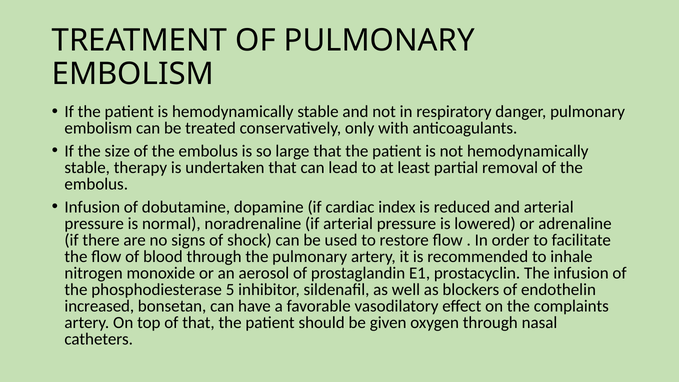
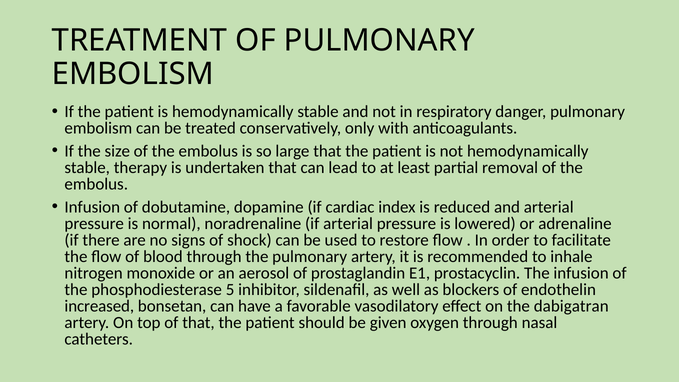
complaints: complaints -> dabigatran (571, 306)
